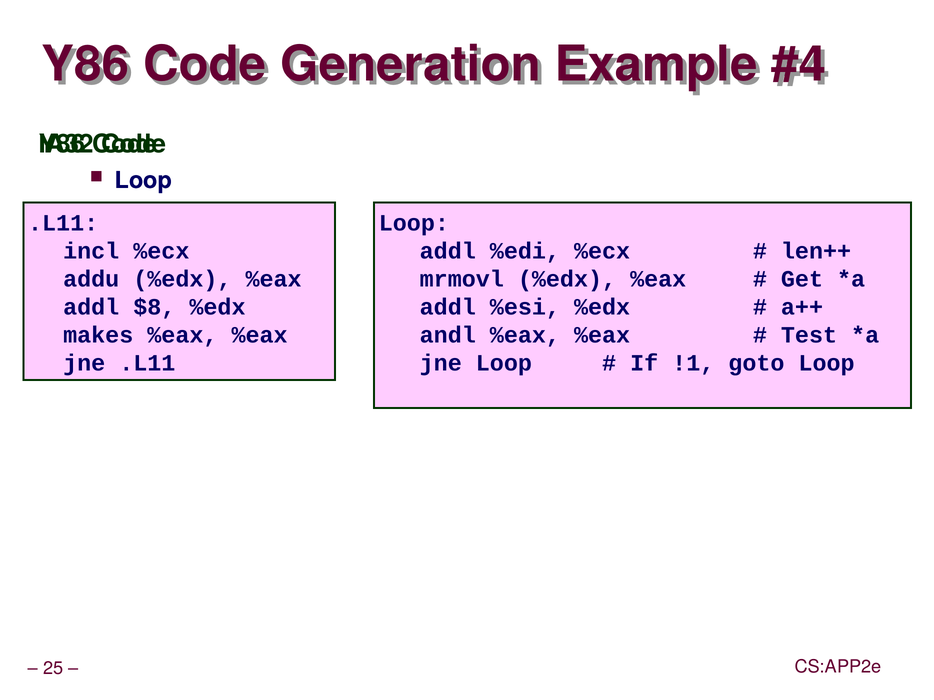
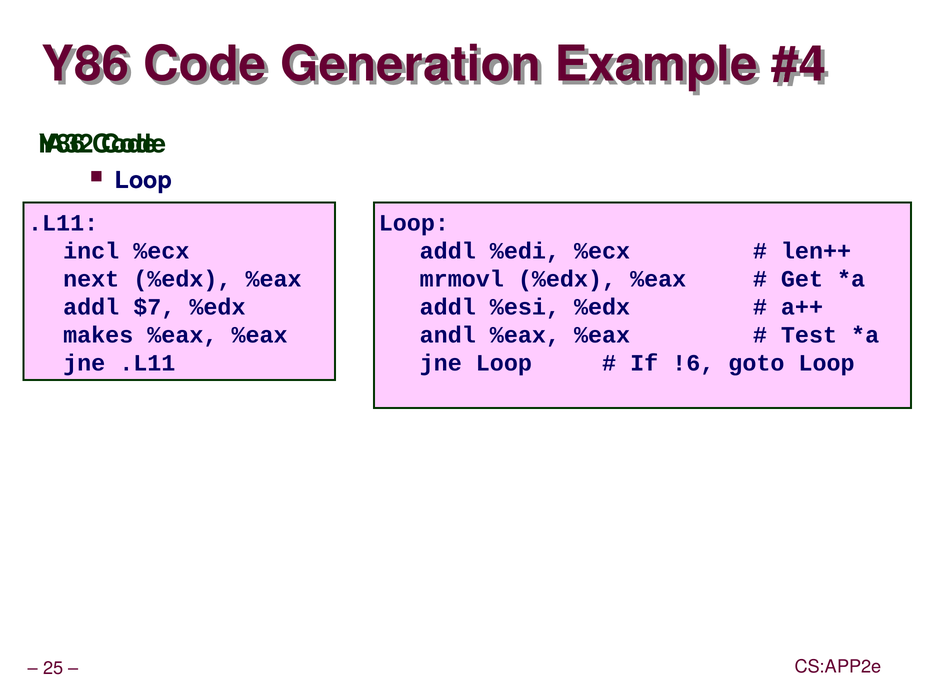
addu: addu -> next (91, 279)
$8: $8 -> $7 (154, 307)
!1: !1 -> !6 (693, 363)
